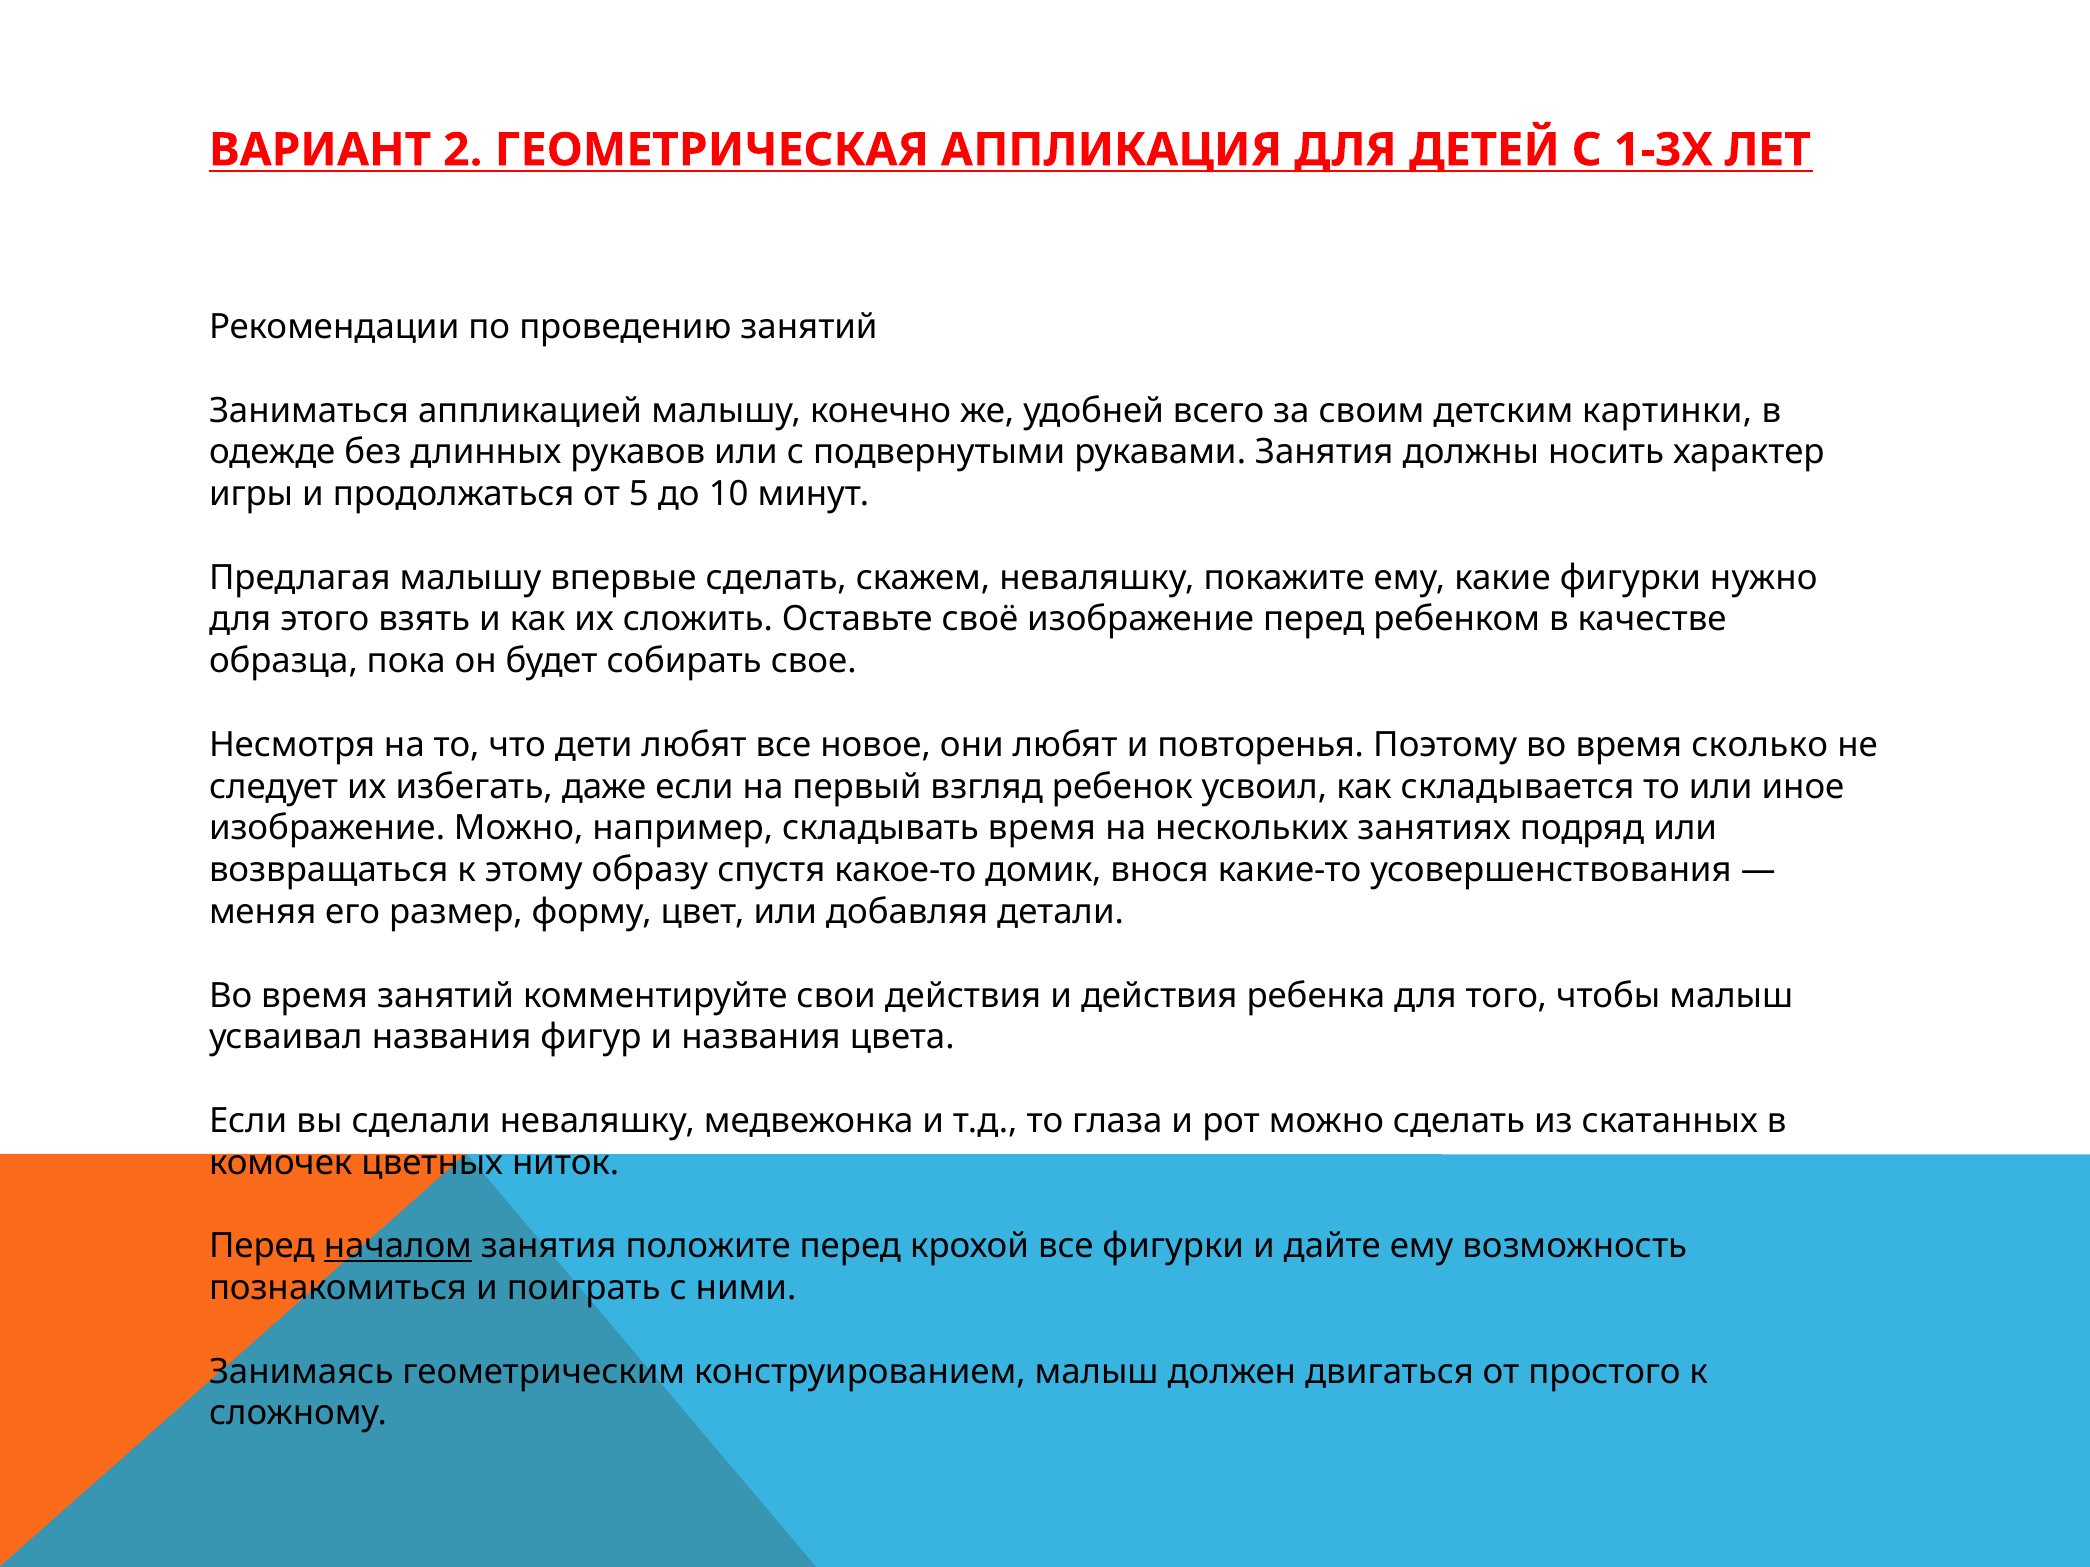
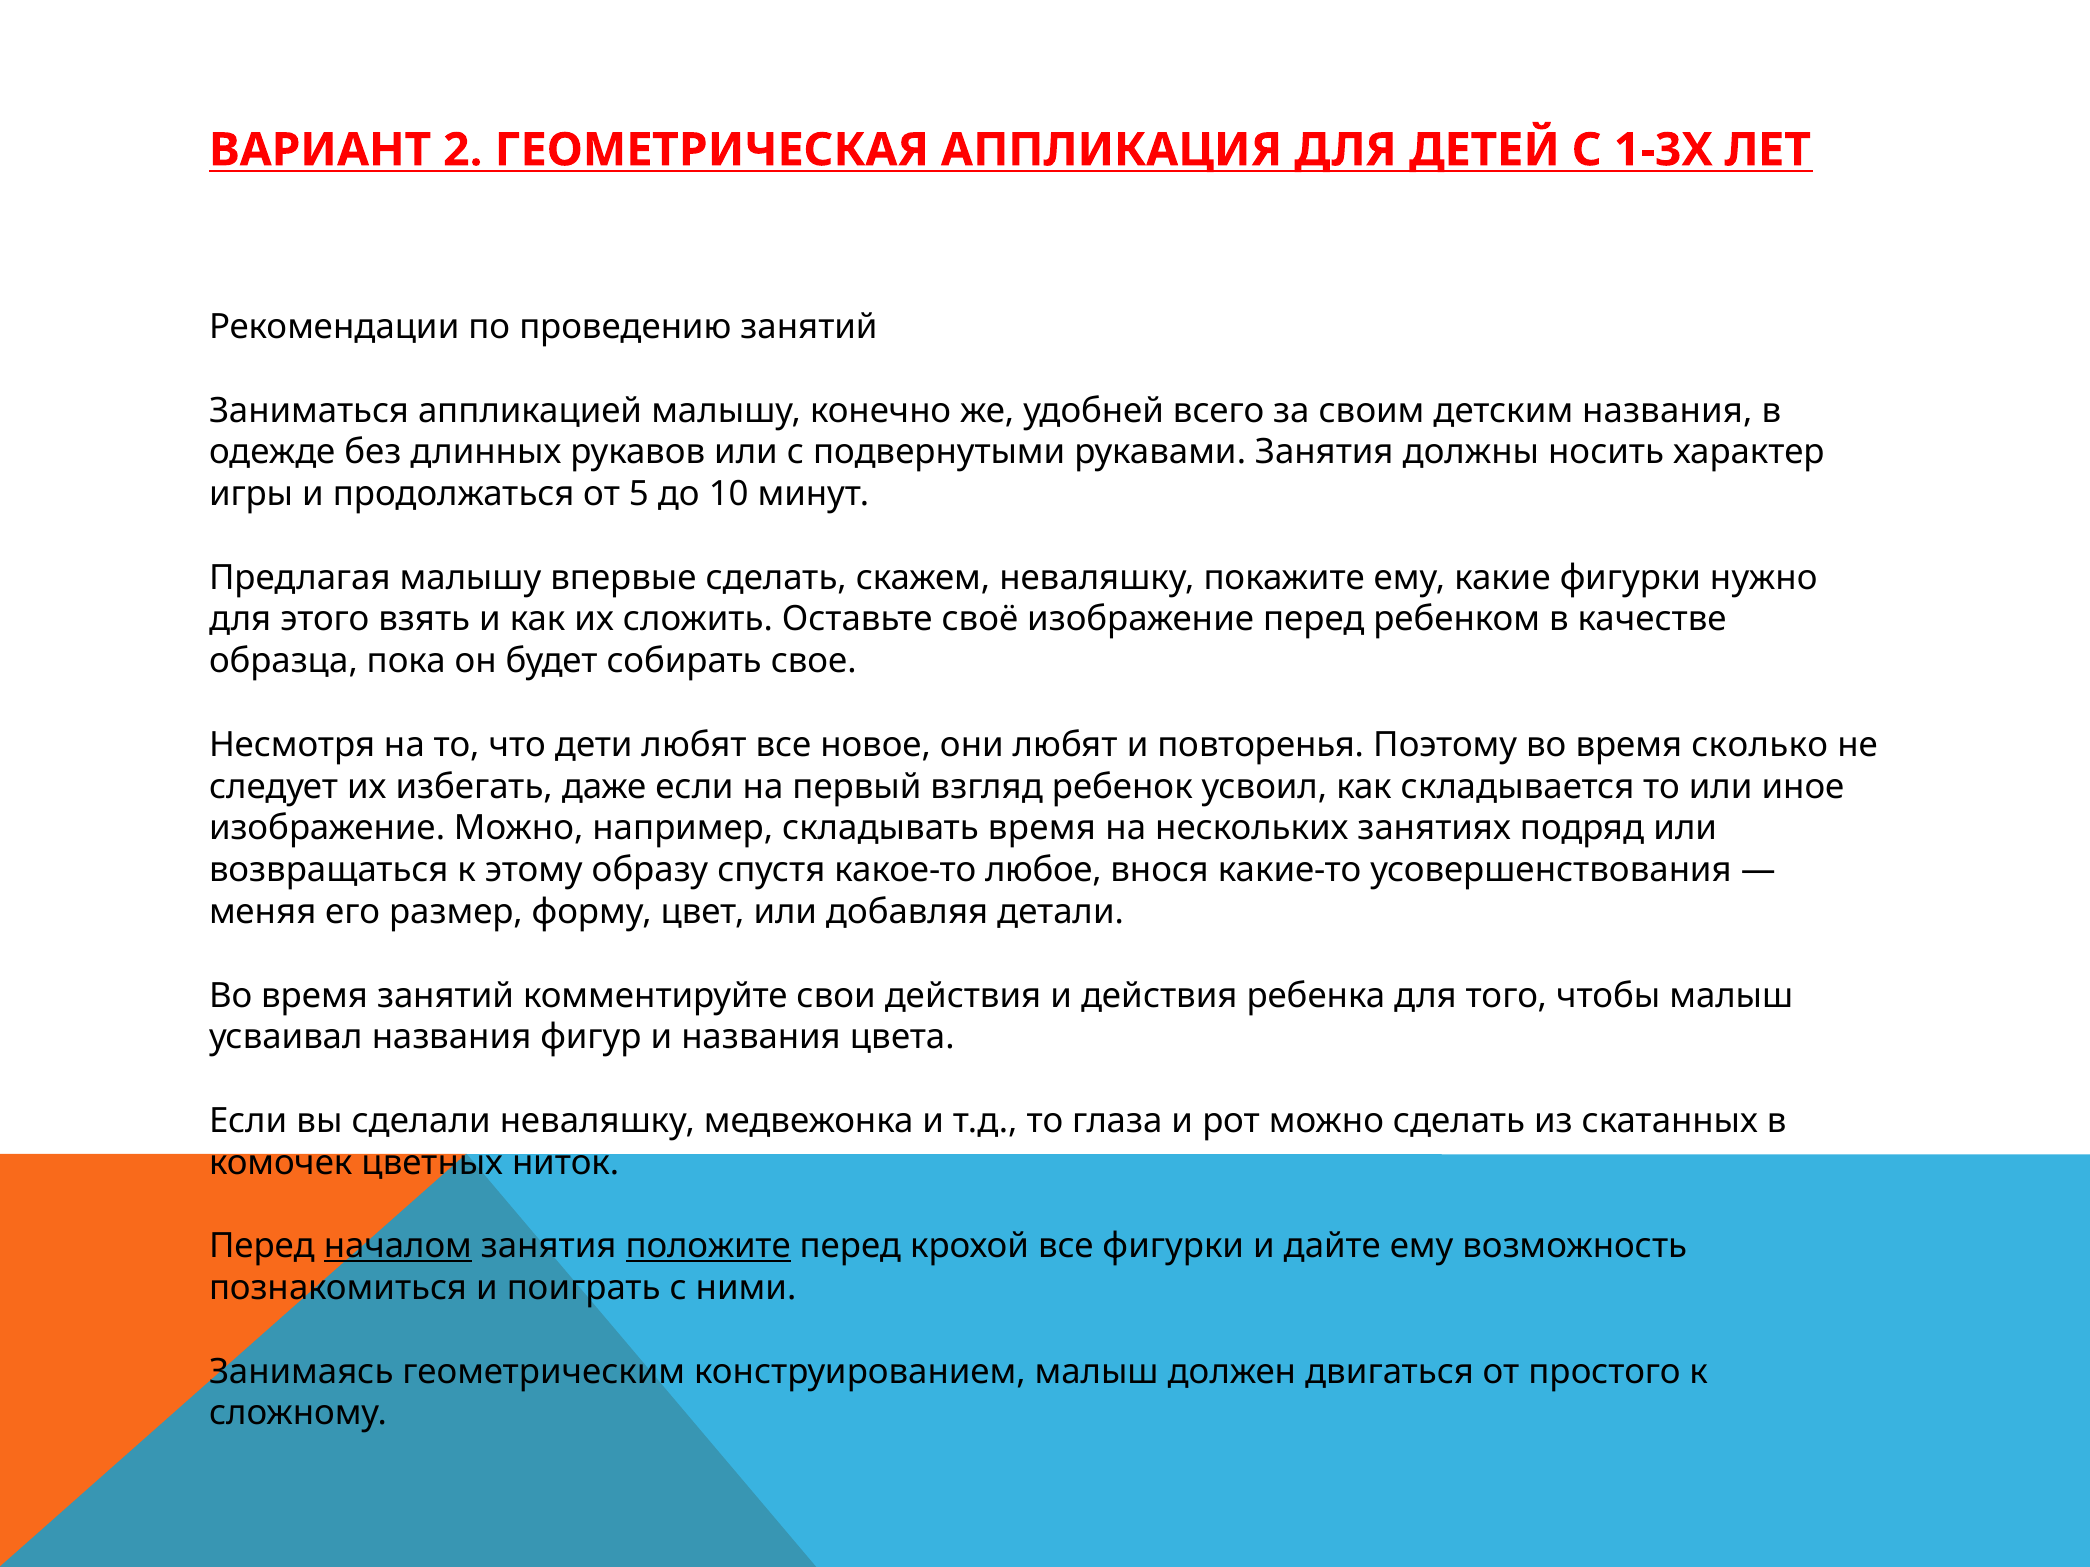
детским картинки: картинки -> названия (1667, 411)
домик: домик -> любое (1043, 871)
положите underline: none -> present (708, 1247)
